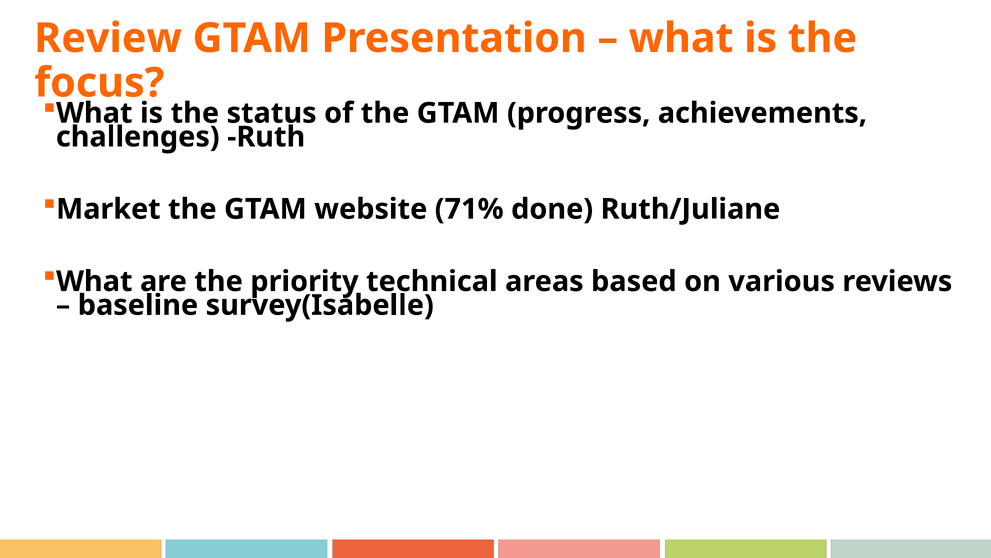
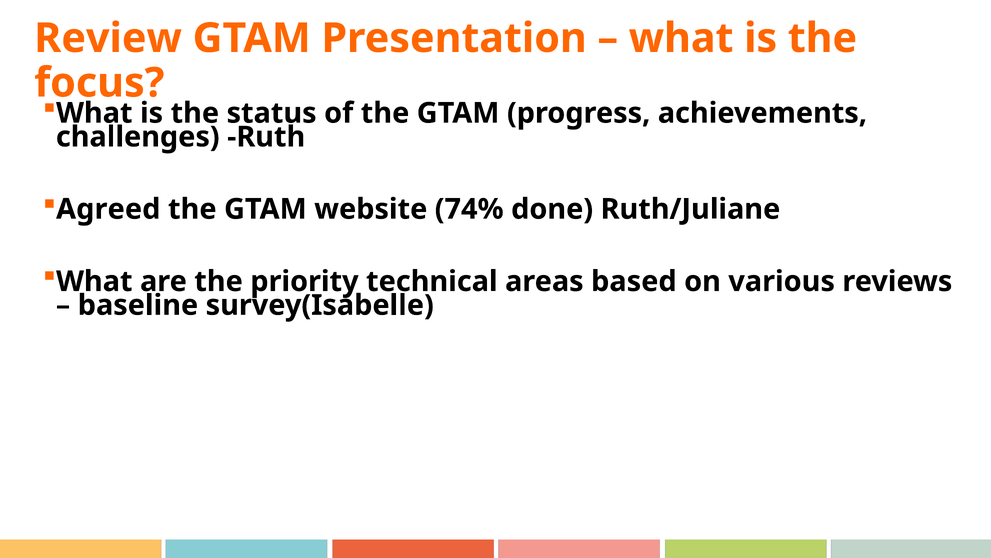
Market: Market -> Agreed (108, 209)
71%: 71% -> 74% (469, 209)
